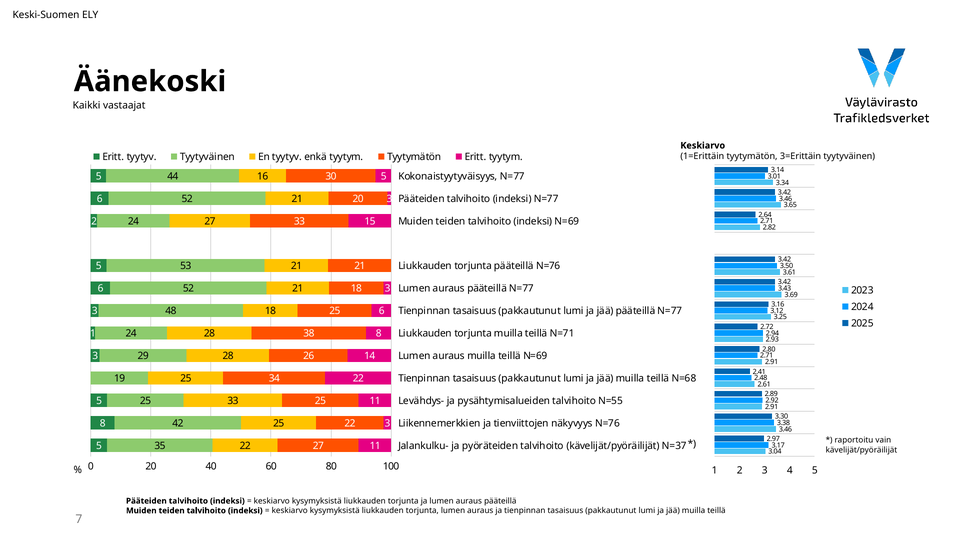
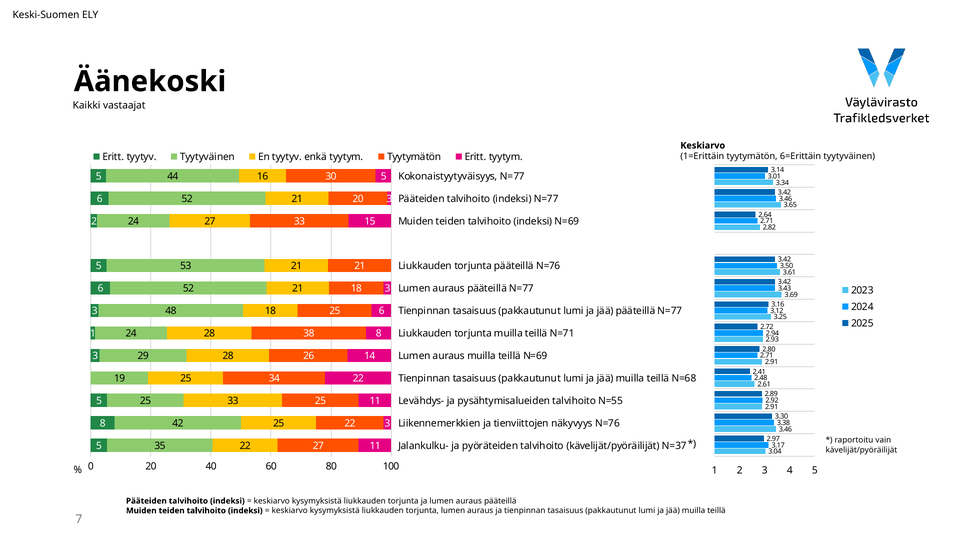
3=Erittäin: 3=Erittäin -> 6=Erittäin (801, 156)
